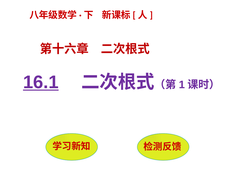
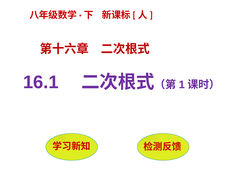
16.1 underline: present -> none (41, 82)
